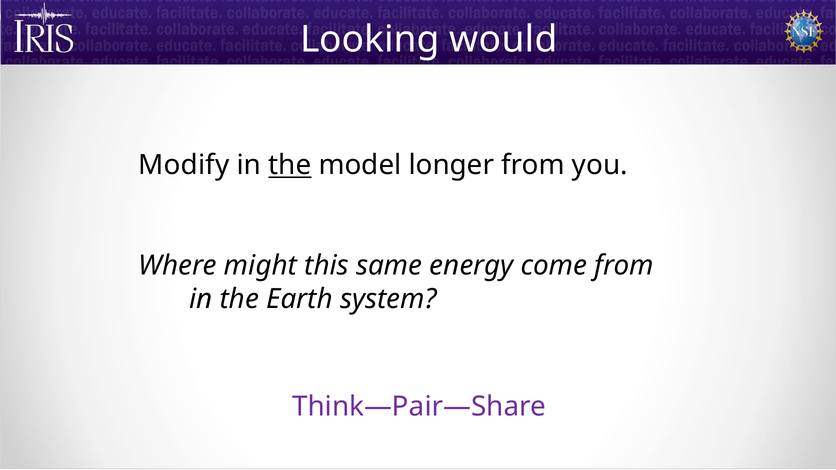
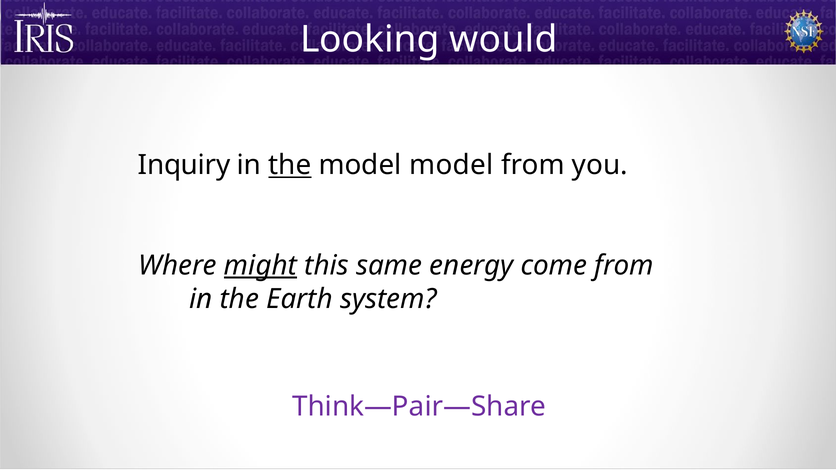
Modify: Modify -> Inquiry (184, 165)
model longer: longer -> model (451, 165)
might underline: none -> present (261, 266)
